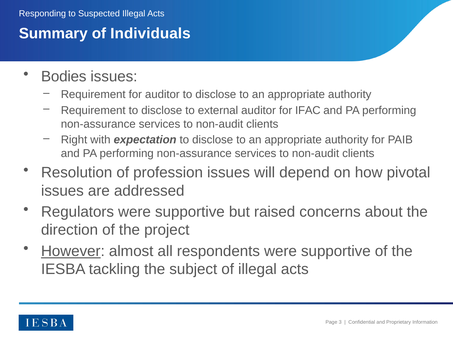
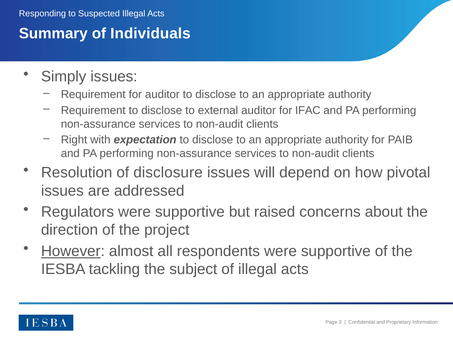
Bodies: Bodies -> Simply (64, 77)
profession: profession -> disclosure (168, 172)
